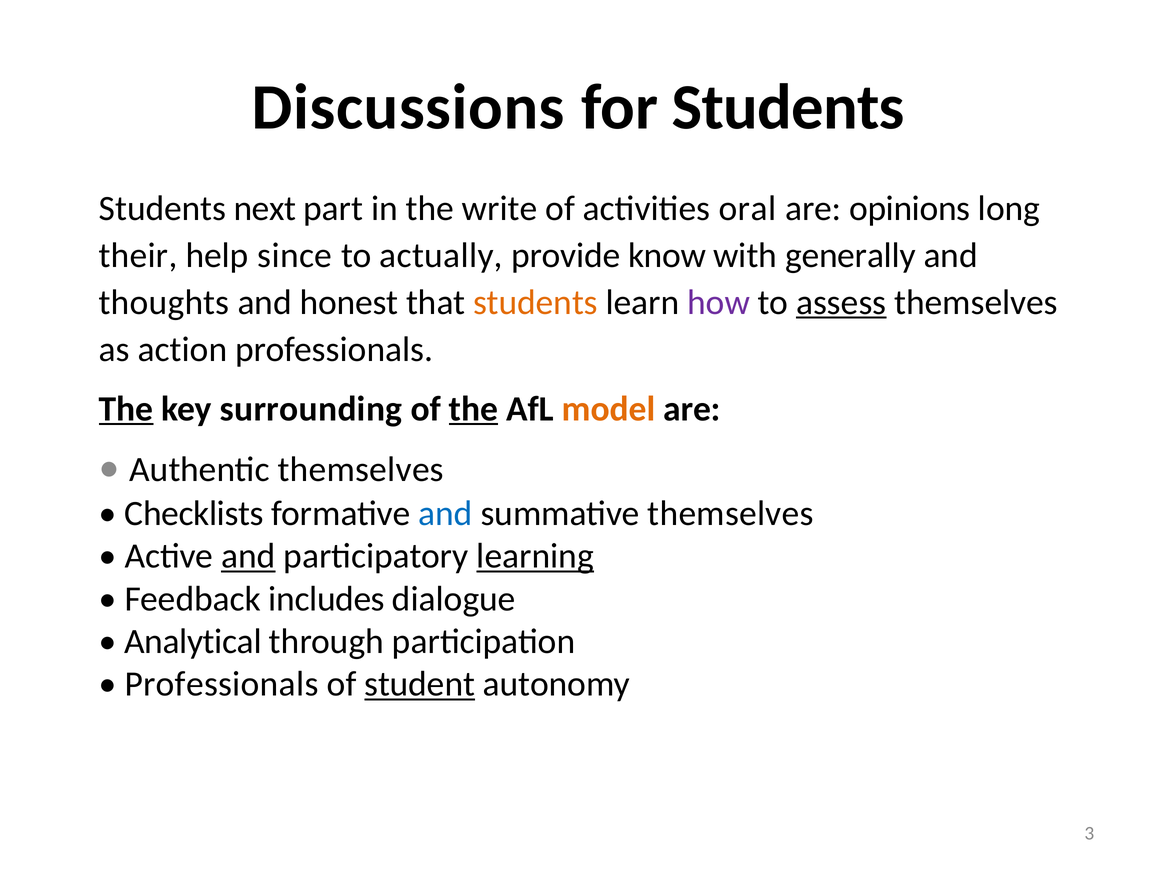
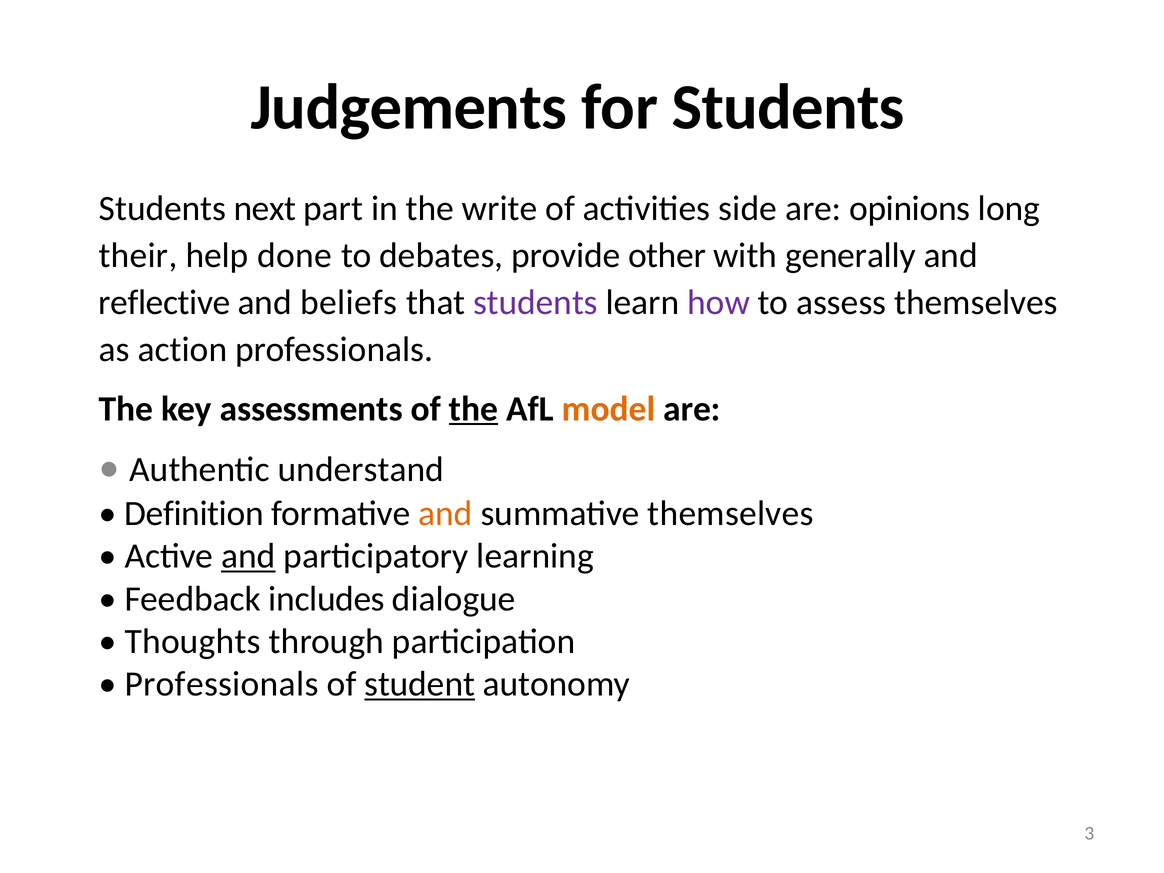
Discussions: Discussions -> Judgements (409, 107)
oral: oral -> side (748, 209)
since: since -> done (295, 255)
actually: actually -> debates (441, 255)
know: know -> other (667, 255)
thoughts: thoughts -> reflective (164, 302)
honest: honest -> beliefs (349, 302)
students colour: orange -> purple (535, 302)
assess underline: present -> none (841, 302)
The underline: present -> none (126, 409)
surrounding: surrounding -> assessments (311, 409)
Authentic themselves: themselves -> understand (361, 470)
Checklists: Checklists -> Definition (194, 513)
and colour: blue -> orange (446, 513)
learning underline: present -> none (535, 556)
Analytical: Analytical -> Thoughts (193, 641)
